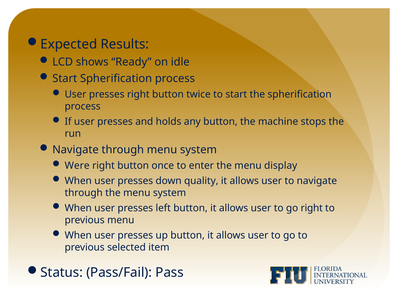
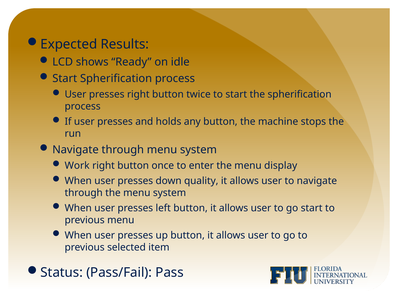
Were: Were -> Work (77, 165)
go right: right -> start (312, 208)
